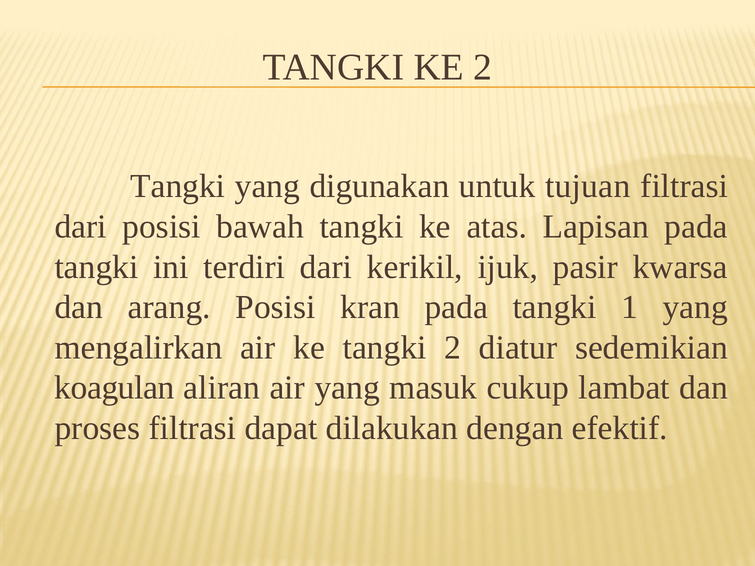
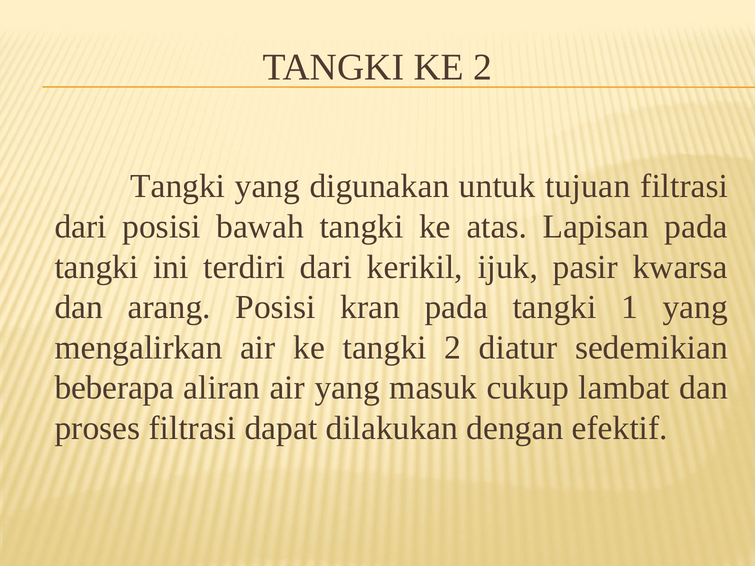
koagulan: koagulan -> beberapa (114, 388)
